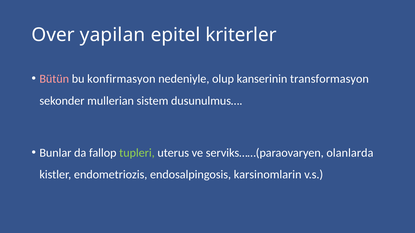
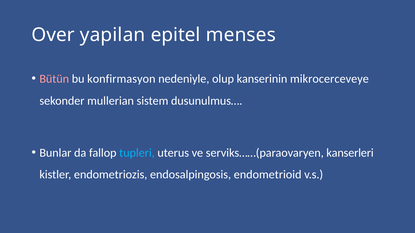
kriterler: kriterler -> menses (241, 35)
transformasyon: transformasyon -> mikrocerceveye (329, 79)
tupleri colour: light green -> light blue (137, 153)
olanlarda: olanlarda -> kanserleri (350, 153)
karsinomlarin: karsinomlarin -> endometrioid (268, 175)
